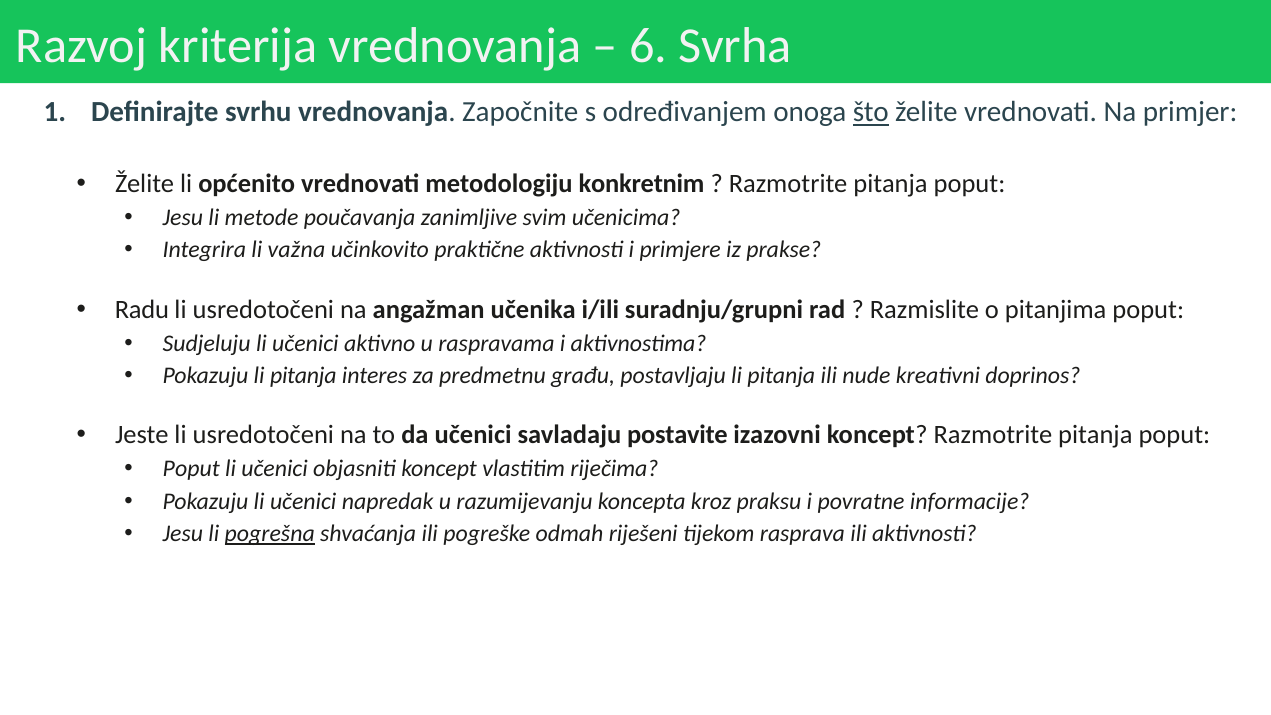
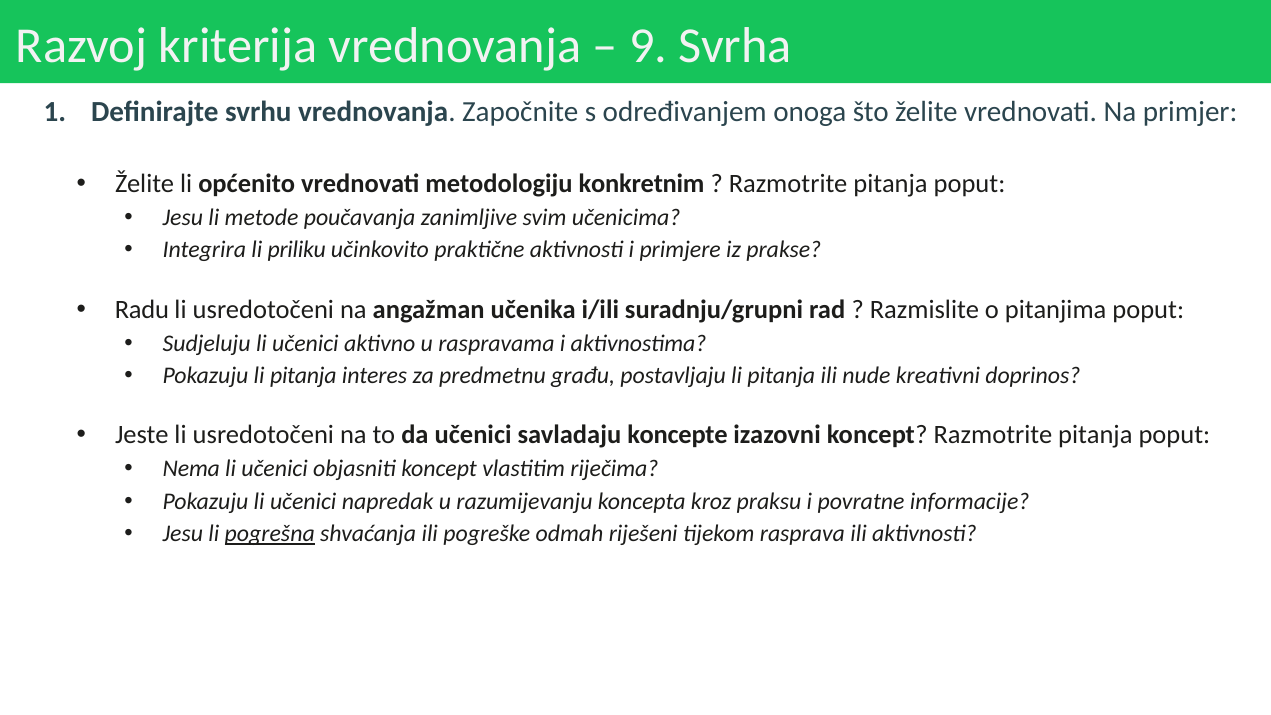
6: 6 -> 9 (648, 45)
što underline: present -> none (871, 112)
važna: važna -> priliku (297, 250)
postavite: postavite -> koncepte (677, 435)
Poput: Poput -> Nema (191, 469)
